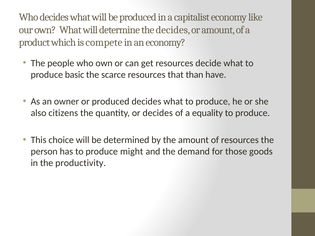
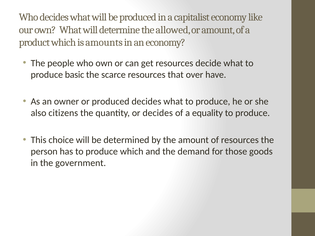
the decides: decides -> allowed (173, 30)
compete: compete -> amounts (104, 42)
than: than -> over (194, 75)
produce might: might -> which (132, 152)
productivity: productivity -> government (81, 163)
